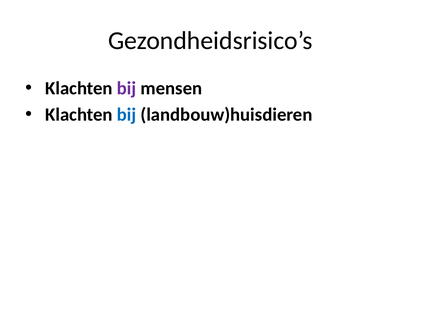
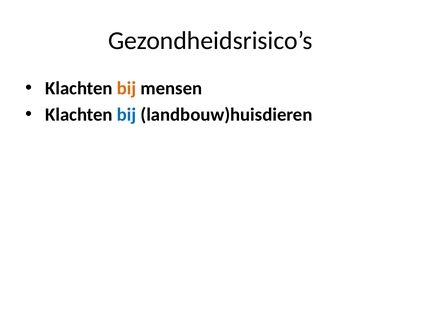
bij colour: purple -> orange (127, 88)
